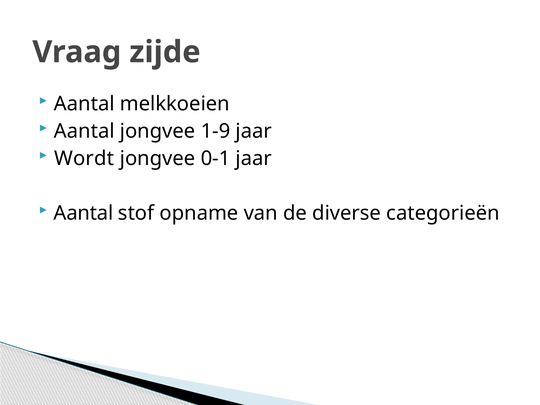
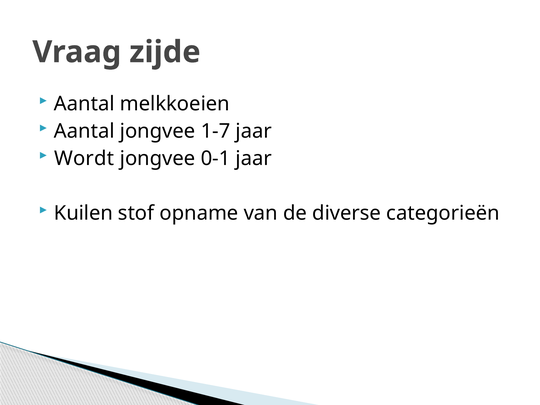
1-9: 1-9 -> 1-7 (216, 131)
Aantal: Aantal -> Kuilen (83, 213)
